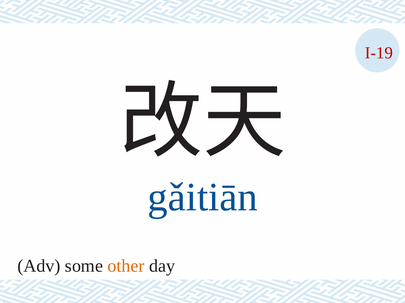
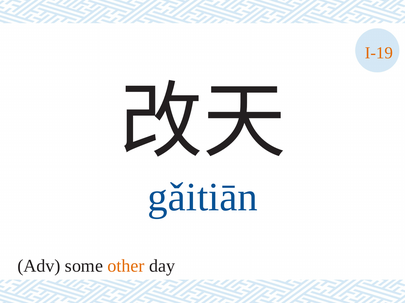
I-19 colour: red -> orange (379, 53)
